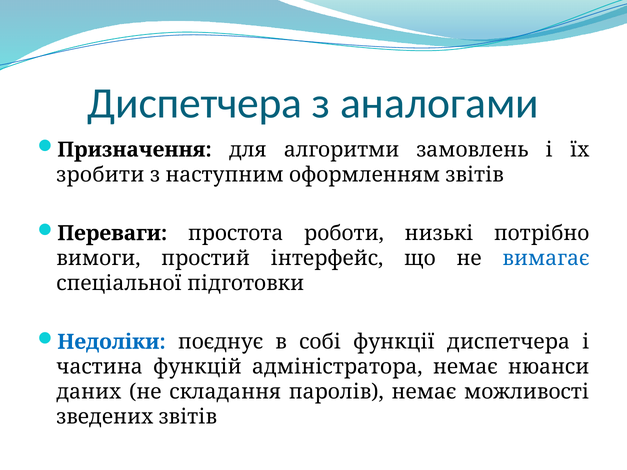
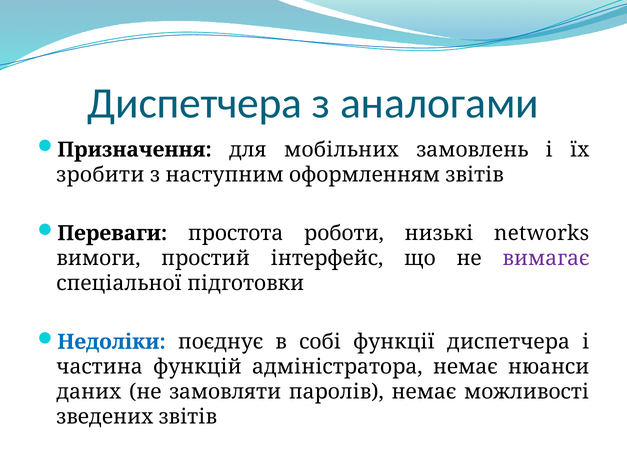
алгоритми: алгоритми -> мобільних (341, 150)
потрібно: потрібно -> networks (542, 233)
вимагає colour: blue -> purple (546, 258)
складання: складання -> замовляти (225, 392)
